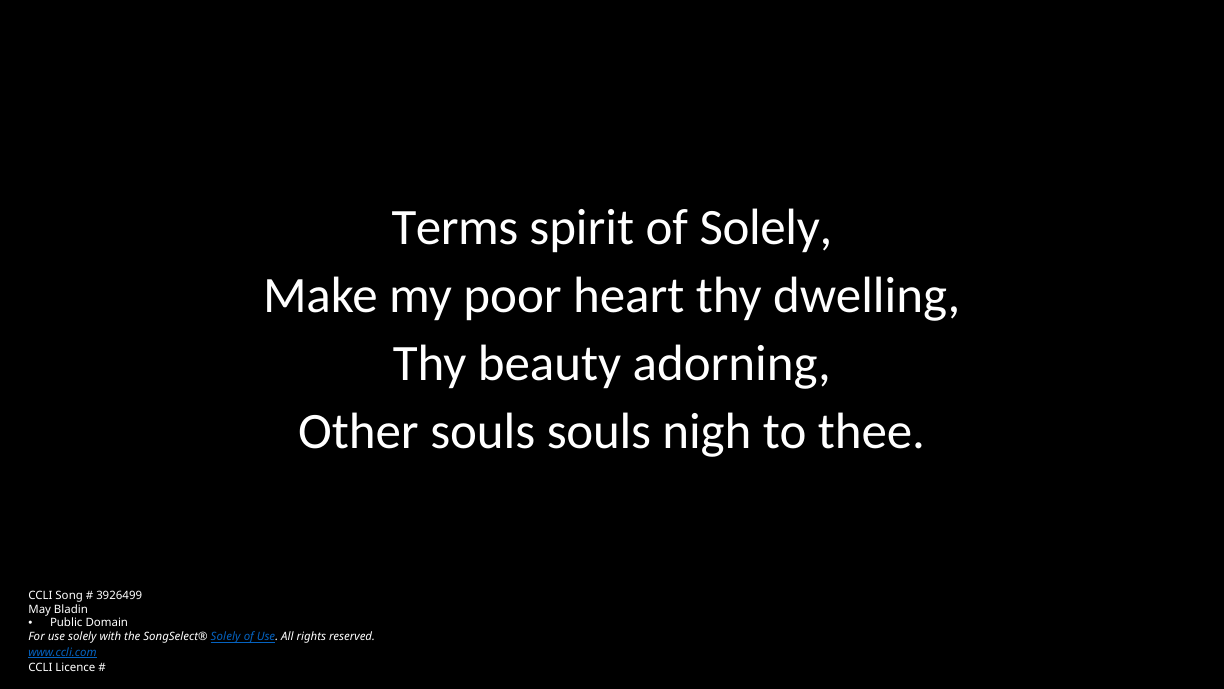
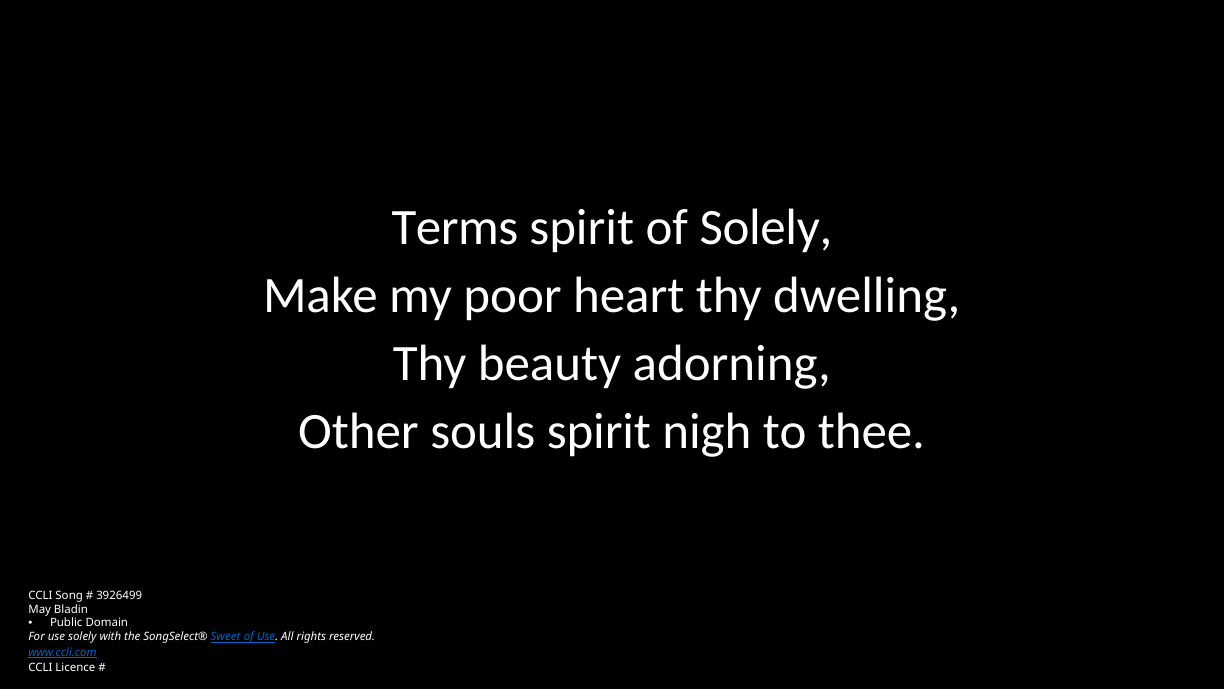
souls souls: souls -> spirit (599, 431)
SongSelect® Solely: Solely -> Sweet (226, 636)
